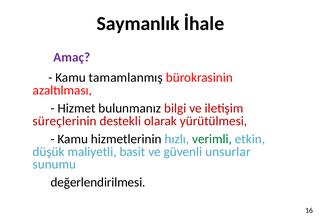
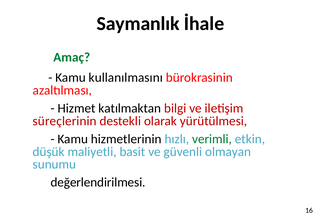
Amaç colour: purple -> green (72, 57)
tamamlanmış: tamamlanmış -> kullanılmasını (126, 78)
bulunmanız: bulunmanız -> katılmaktan (130, 108)
unsurlar: unsurlar -> olmayan (228, 152)
